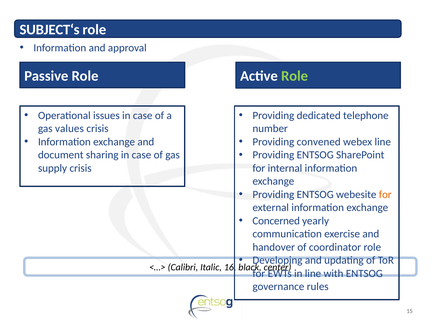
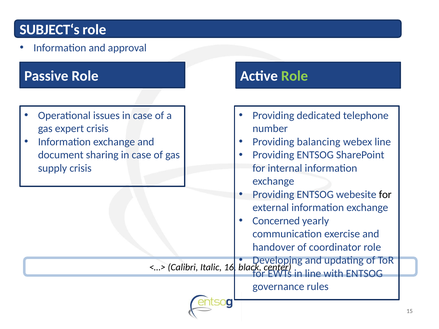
values: values -> expert (69, 129)
convened: convened -> balancing (319, 142)
for colour: orange -> black (385, 195)
